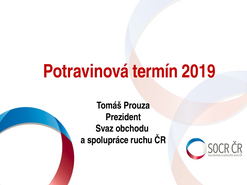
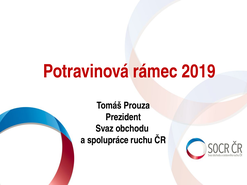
termín: termín -> rámec (155, 72)
